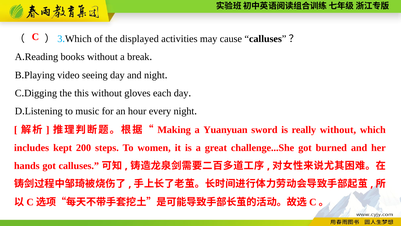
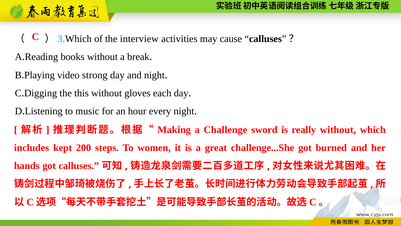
displayed: displayed -> interview (139, 39)
seeing: seeing -> strong (95, 75)
Yuanyuan: Yuanyuan -> Challenge (225, 130)
